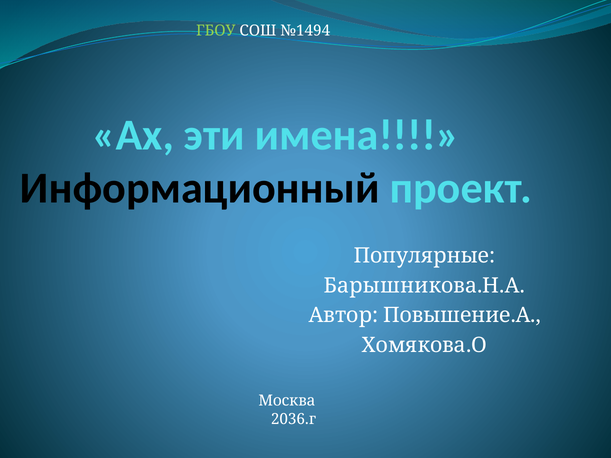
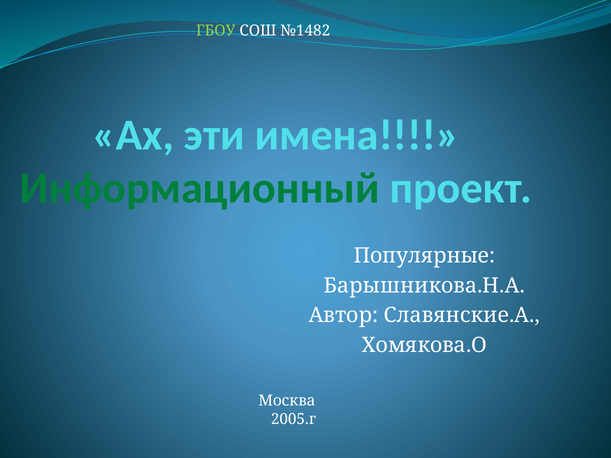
№1494: №1494 -> №1482 (305, 31)
Информационный colour: black -> green (200, 188)
Повышение.А: Повышение.А -> Славянские.А (462, 316)
2036.г: 2036.г -> 2005.г (293, 419)
